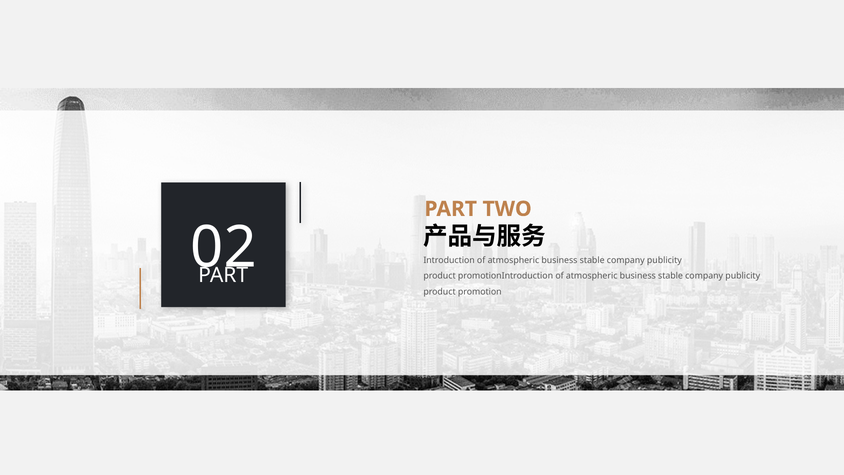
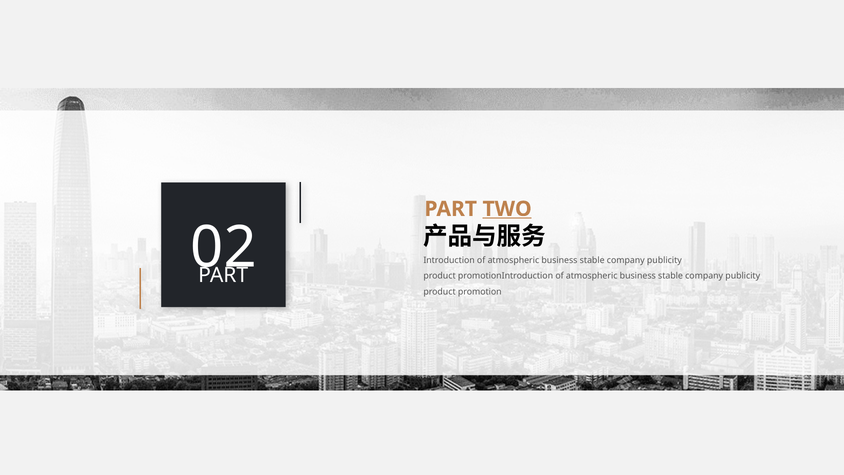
TWO underline: none -> present (507, 209)
